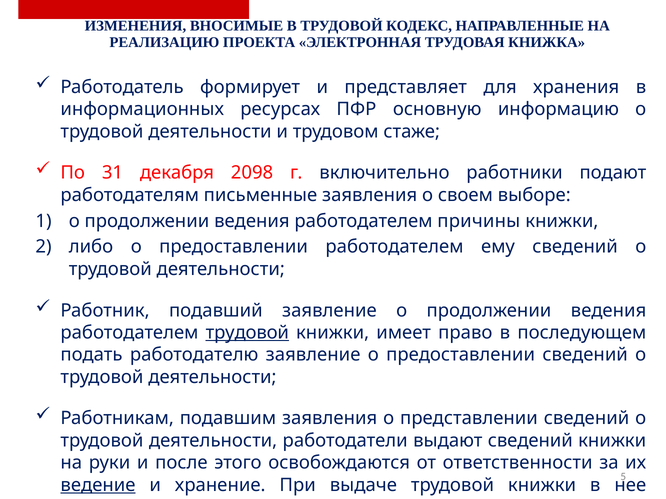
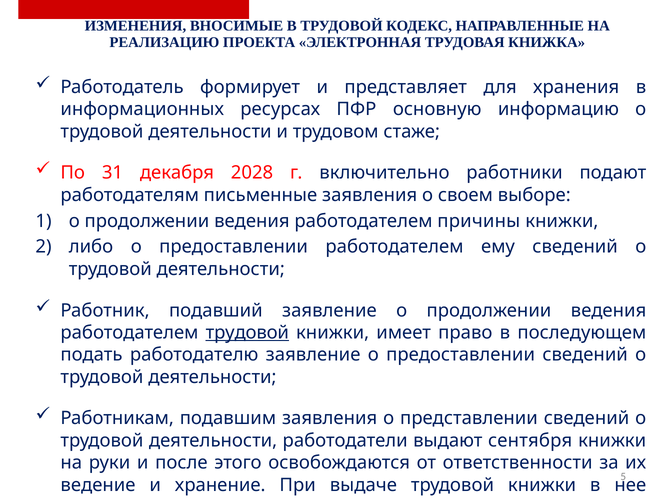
2098: 2098 -> 2028 (252, 173)
выдают сведений: сведений -> сентября (530, 441)
ведение underline: present -> none (98, 485)
